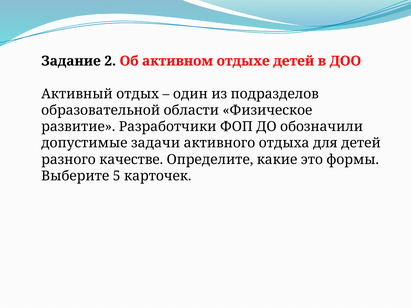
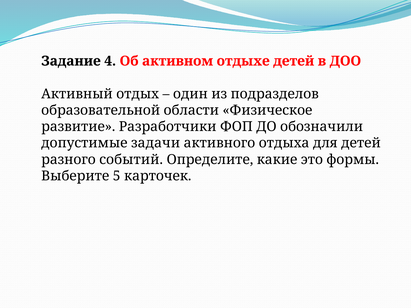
2: 2 -> 4 (110, 61)
качестве: качестве -> событий (131, 160)
